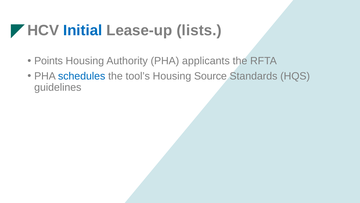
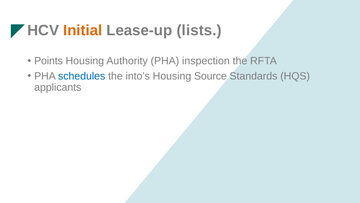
Initial colour: blue -> orange (83, 30)
applicants: applicants -> inspection (206, 61)
tool’s: tool’s -> into’s (138, 76)
guidelines: guidelines -> applicants (58, 87)
